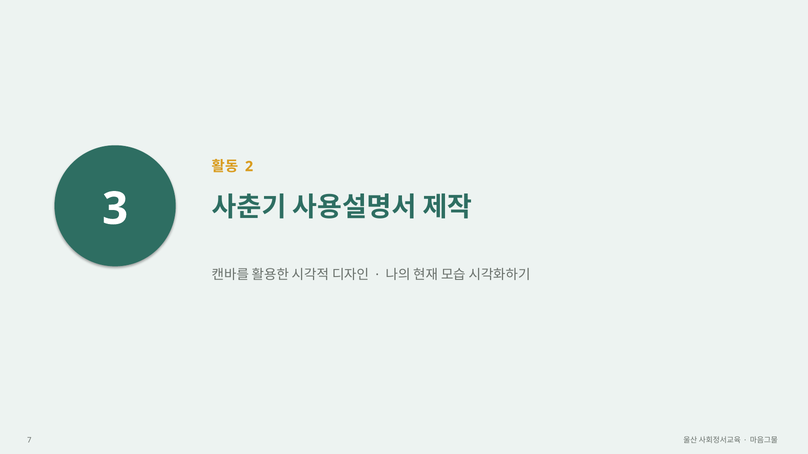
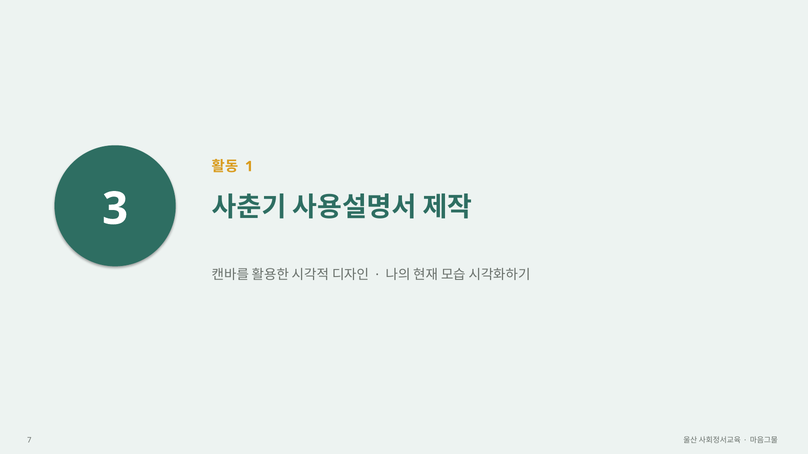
2: 2 -> 1 (249, 167)
